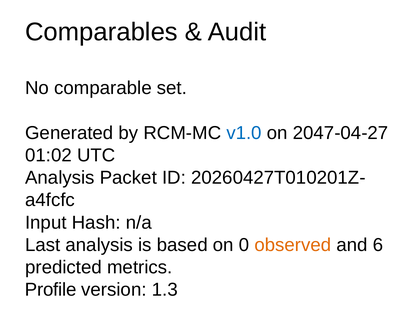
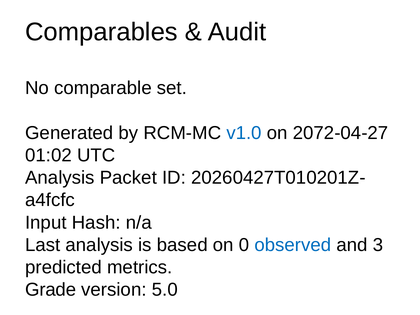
2047-04-27: 2047-04-27 -> 2072-04-27 (341, 133)
observed colour: orange -> blue (293, 245)
6: 6 -> 3 (378, 245)
Profile: Profile -> Grade (51, 290)
1.3: 1.3 -> 5.0 (165, 290)
